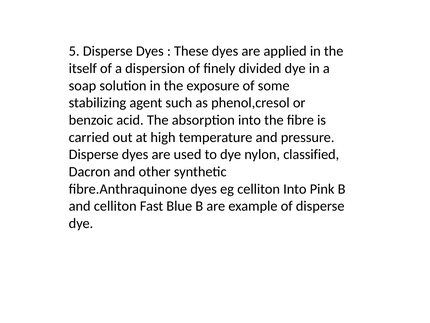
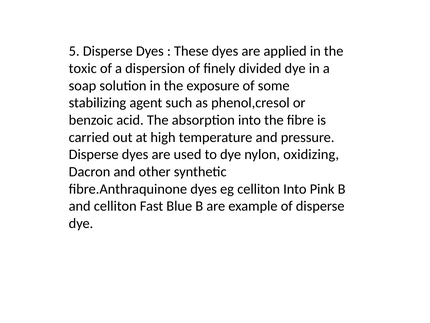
itself: itself -> toxic (83, 68)
classified: classified -> oxidizing (311, 154)
